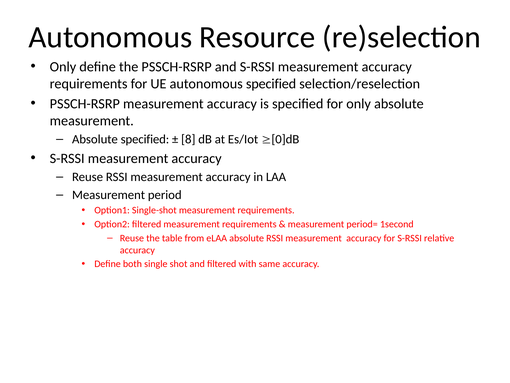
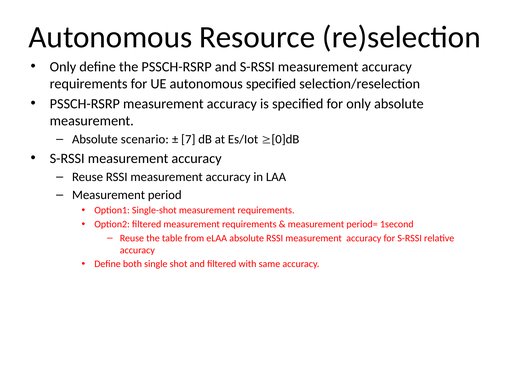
Absolute specified: specified -> scenario (145, 139)
8: 8 -> 7 (188, 139)
